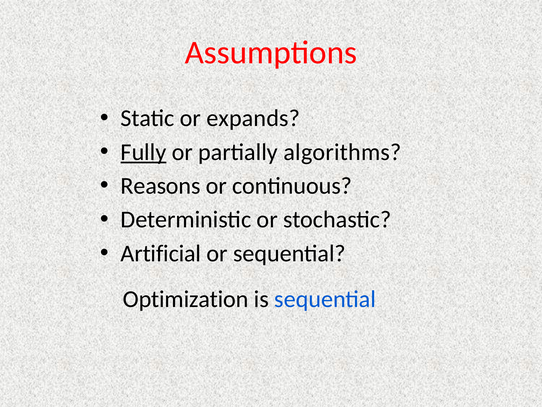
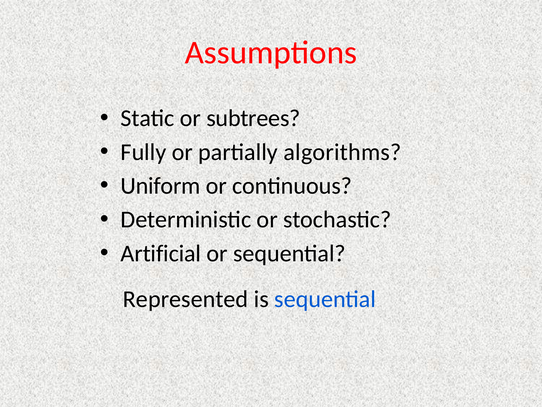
expands: expands -> subtrees (253, 118)
Fully underline: present -> none (143, 152)
Reasons: Reasons -> Uniform (161, 186)
Optimization: Optimization -> Represented (186, 299)
